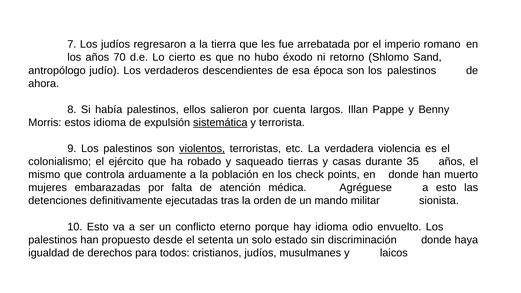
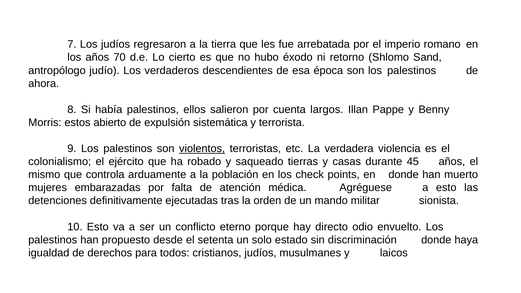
estos idioma: idioma -> abierto (110, 123)
sistemática underline: present -> none (220, 123)
35: 35 -> 45 (413, 162)
hay idioma: idioma -> directo (332, 227)
